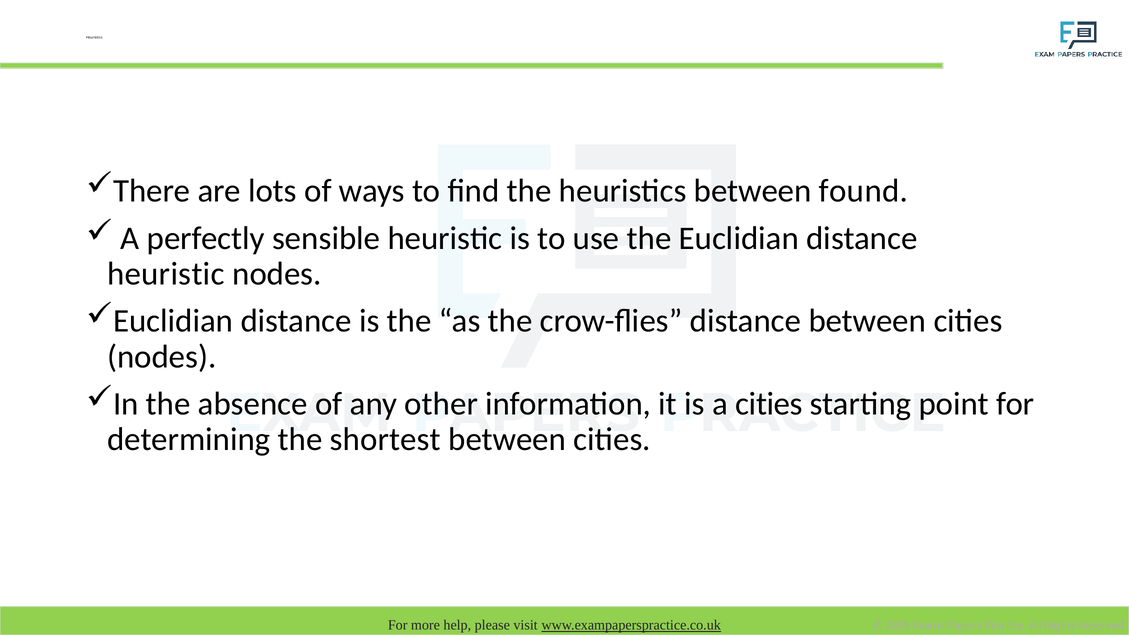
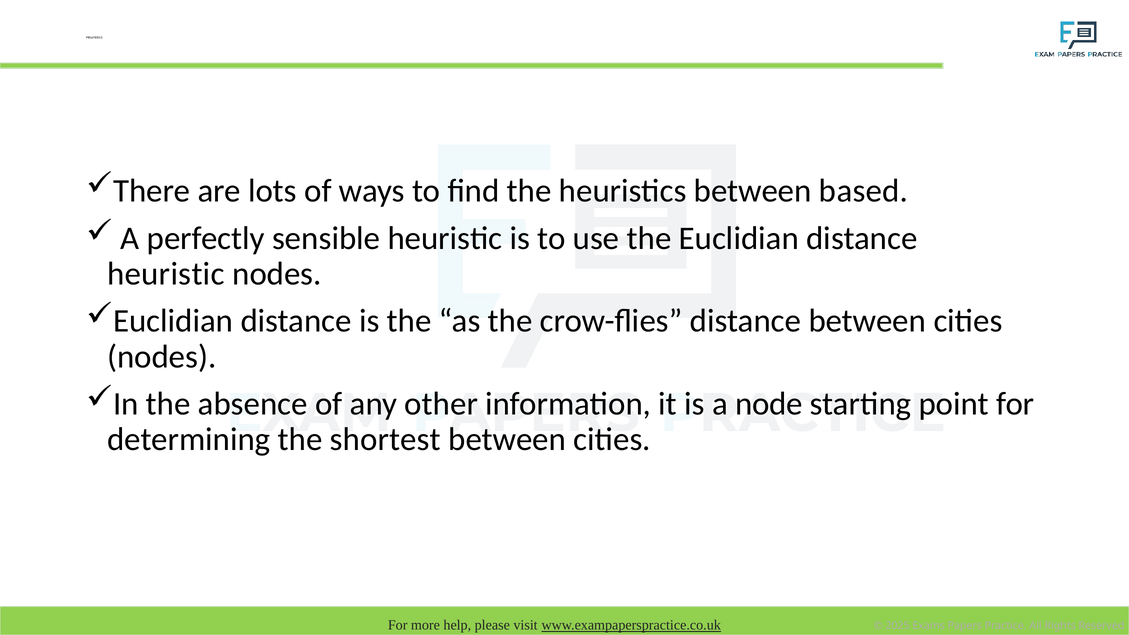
found: found -> based (864, 191)
a cities: cities -> node (769, 404)
